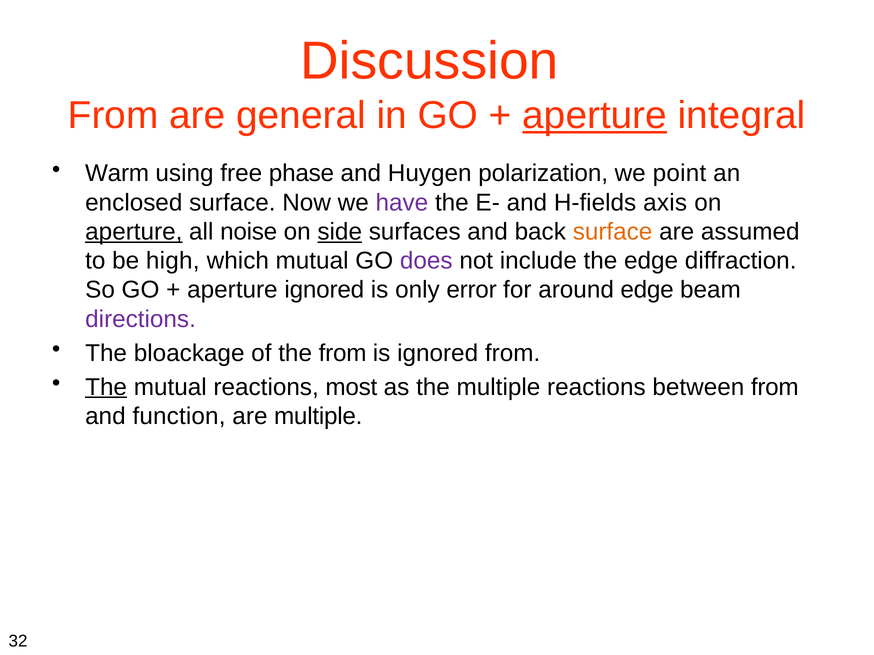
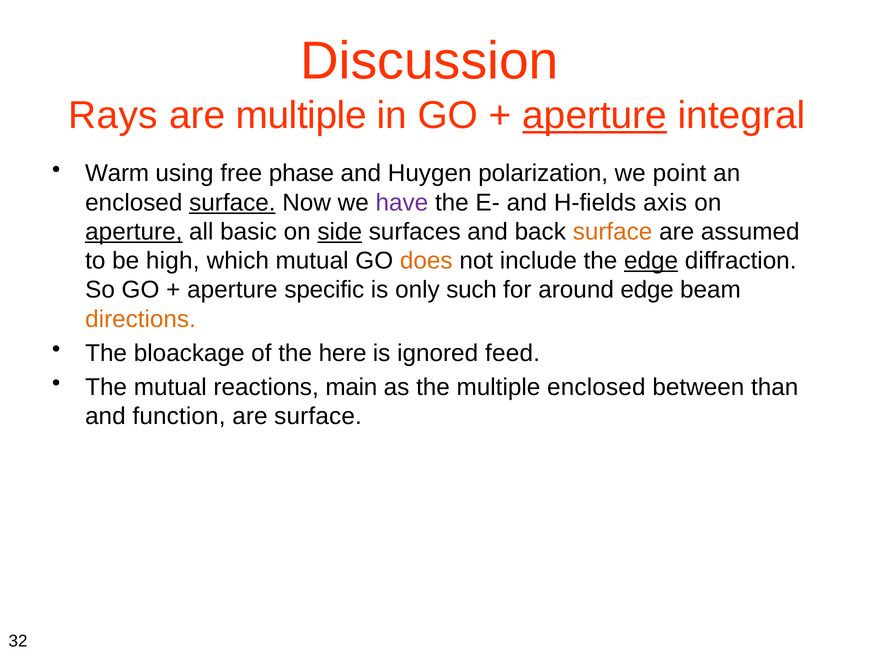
From: From -> Rays (113, 116)
are general: general -> multiple (301, 116)
surface underline: none -> present (232, 203)
noise: noise -> basic (249, 232)
does colour: purple -> orange (426, 261)
edge underline: none -> present (651, 261)
aperture ignored: ignored -> specific (324, 290)
error: error -> such (472, 290)
directions colour: purple -> orange (141, 319)
the from: from -> here (343, 353)
ignored from: from -> feed (513, 353)
The underline: present -> none (106, 387)
most: most -> main (351, 387)
multiple reactions: reactions -> enclosed (596, 387)
between from: from -> than (775, 387)
are multiple: multiple -> surface (318, 416)
